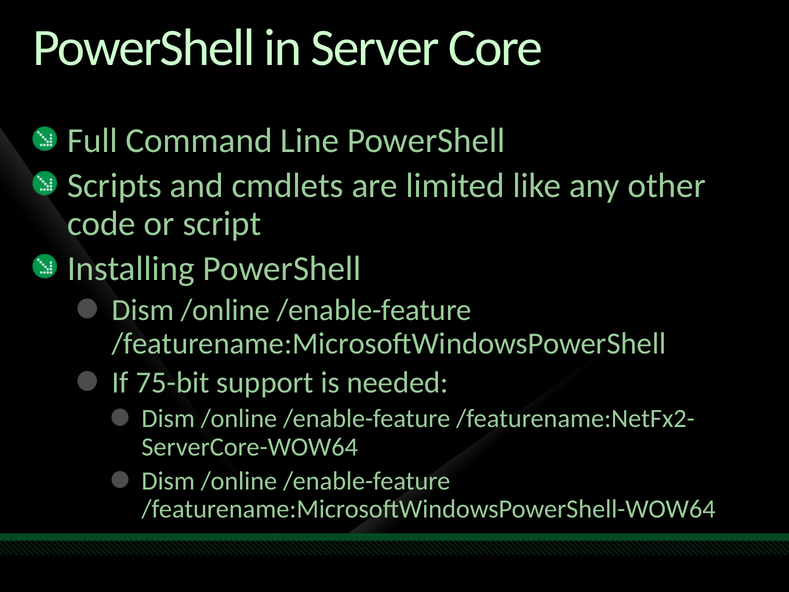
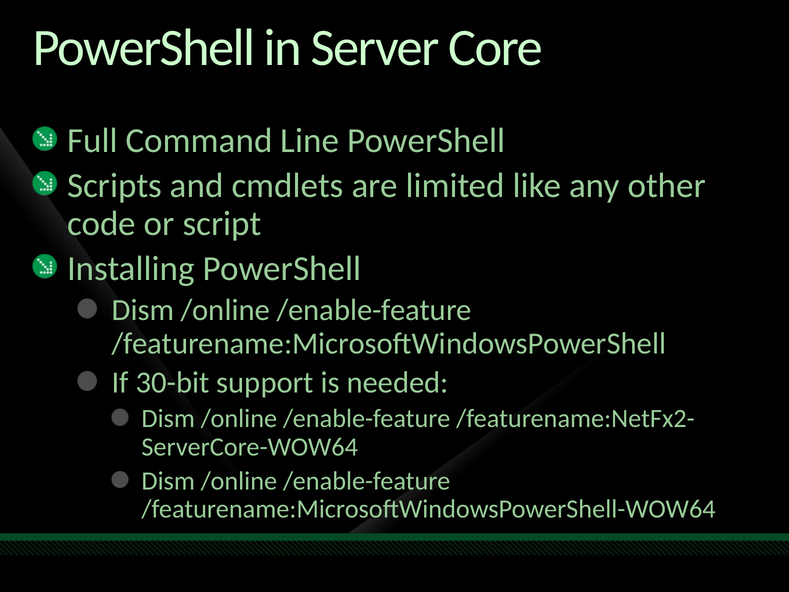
75-bit: 75-bit -> 30-bit (173, 383)
